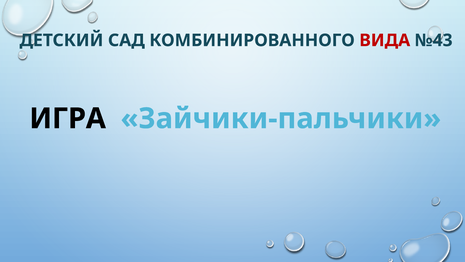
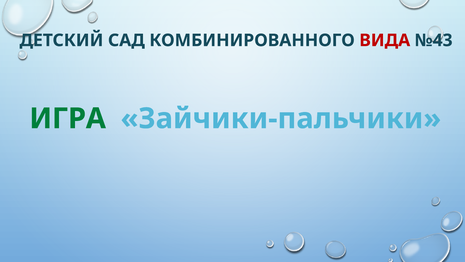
ИГРА colour: black -> green (68, 118)
